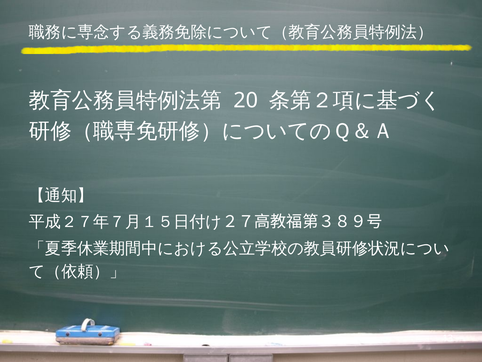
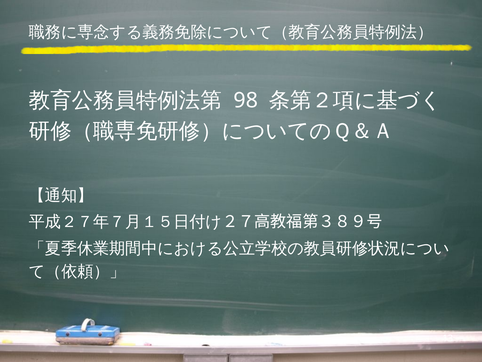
20: 20 -> 98 (246, 100)
